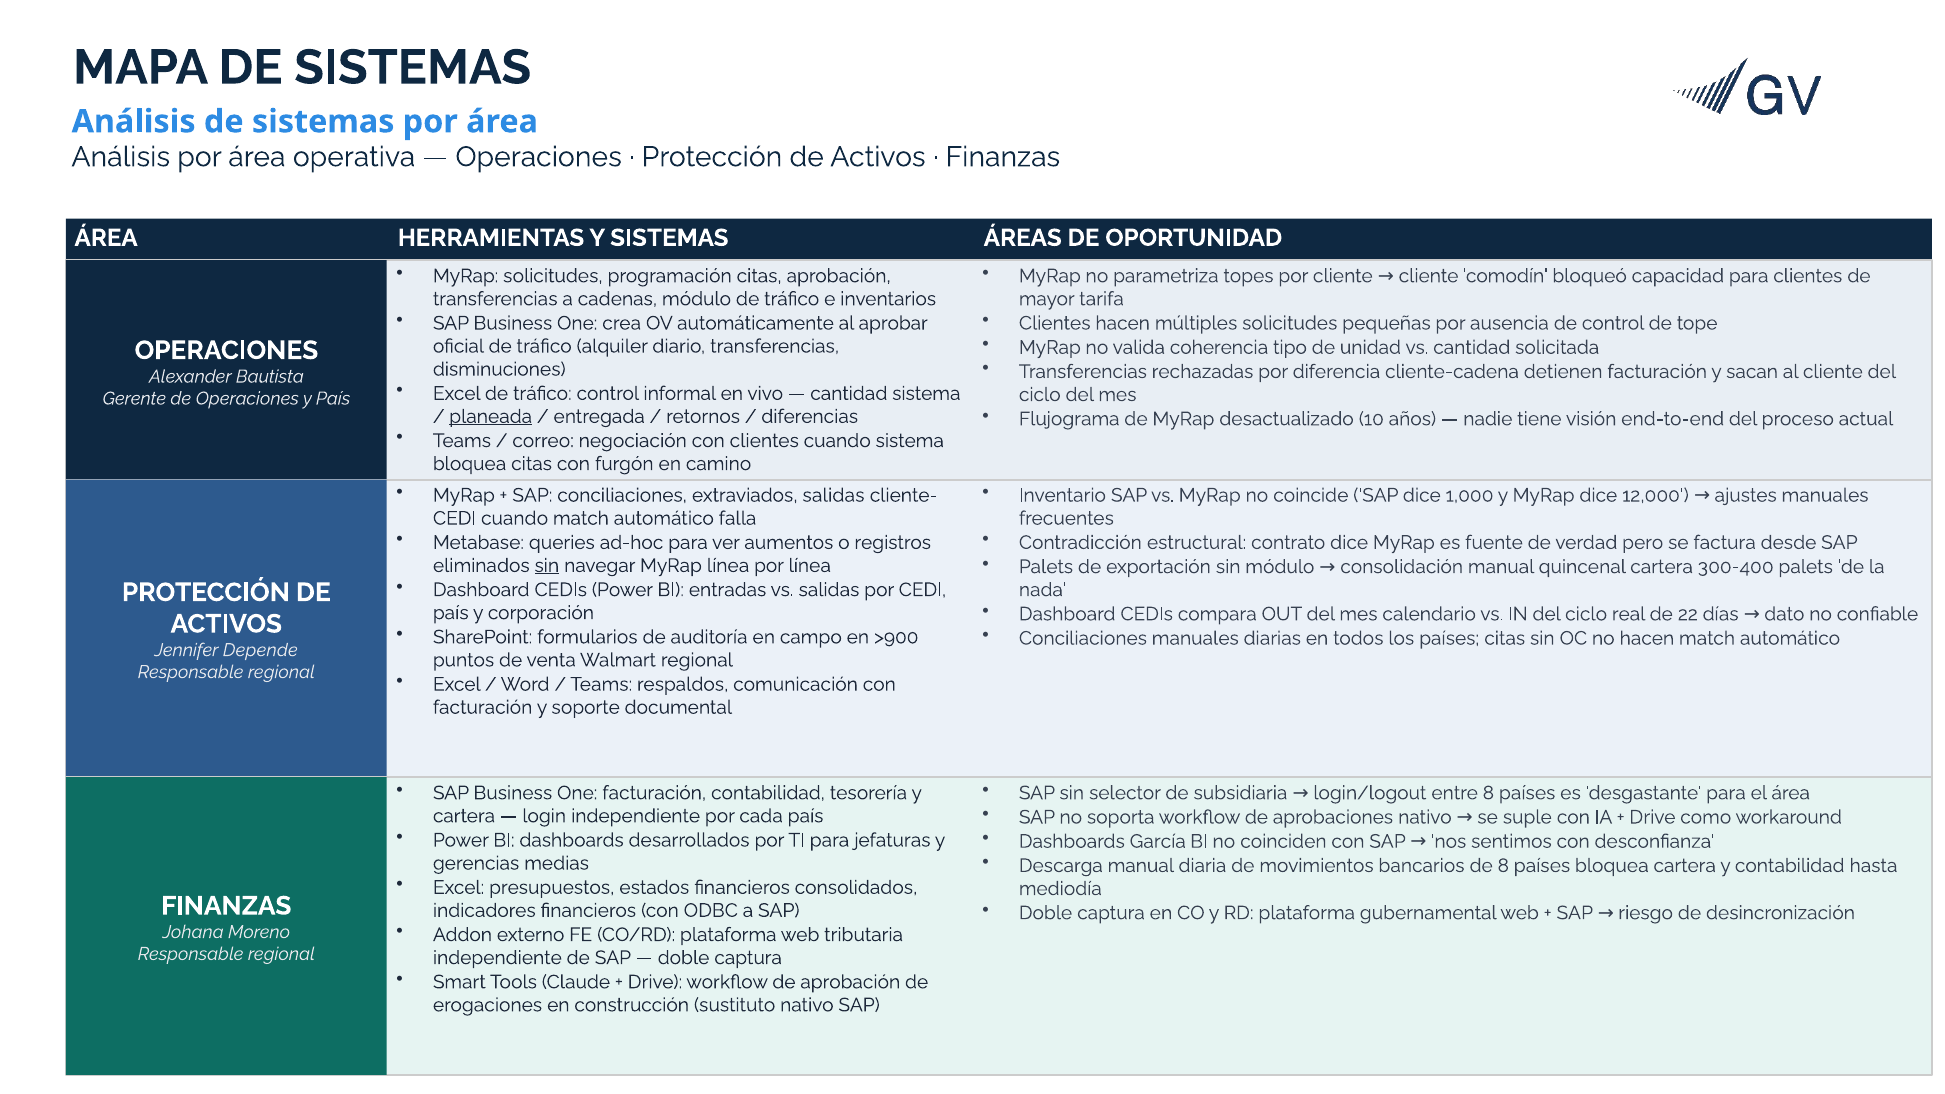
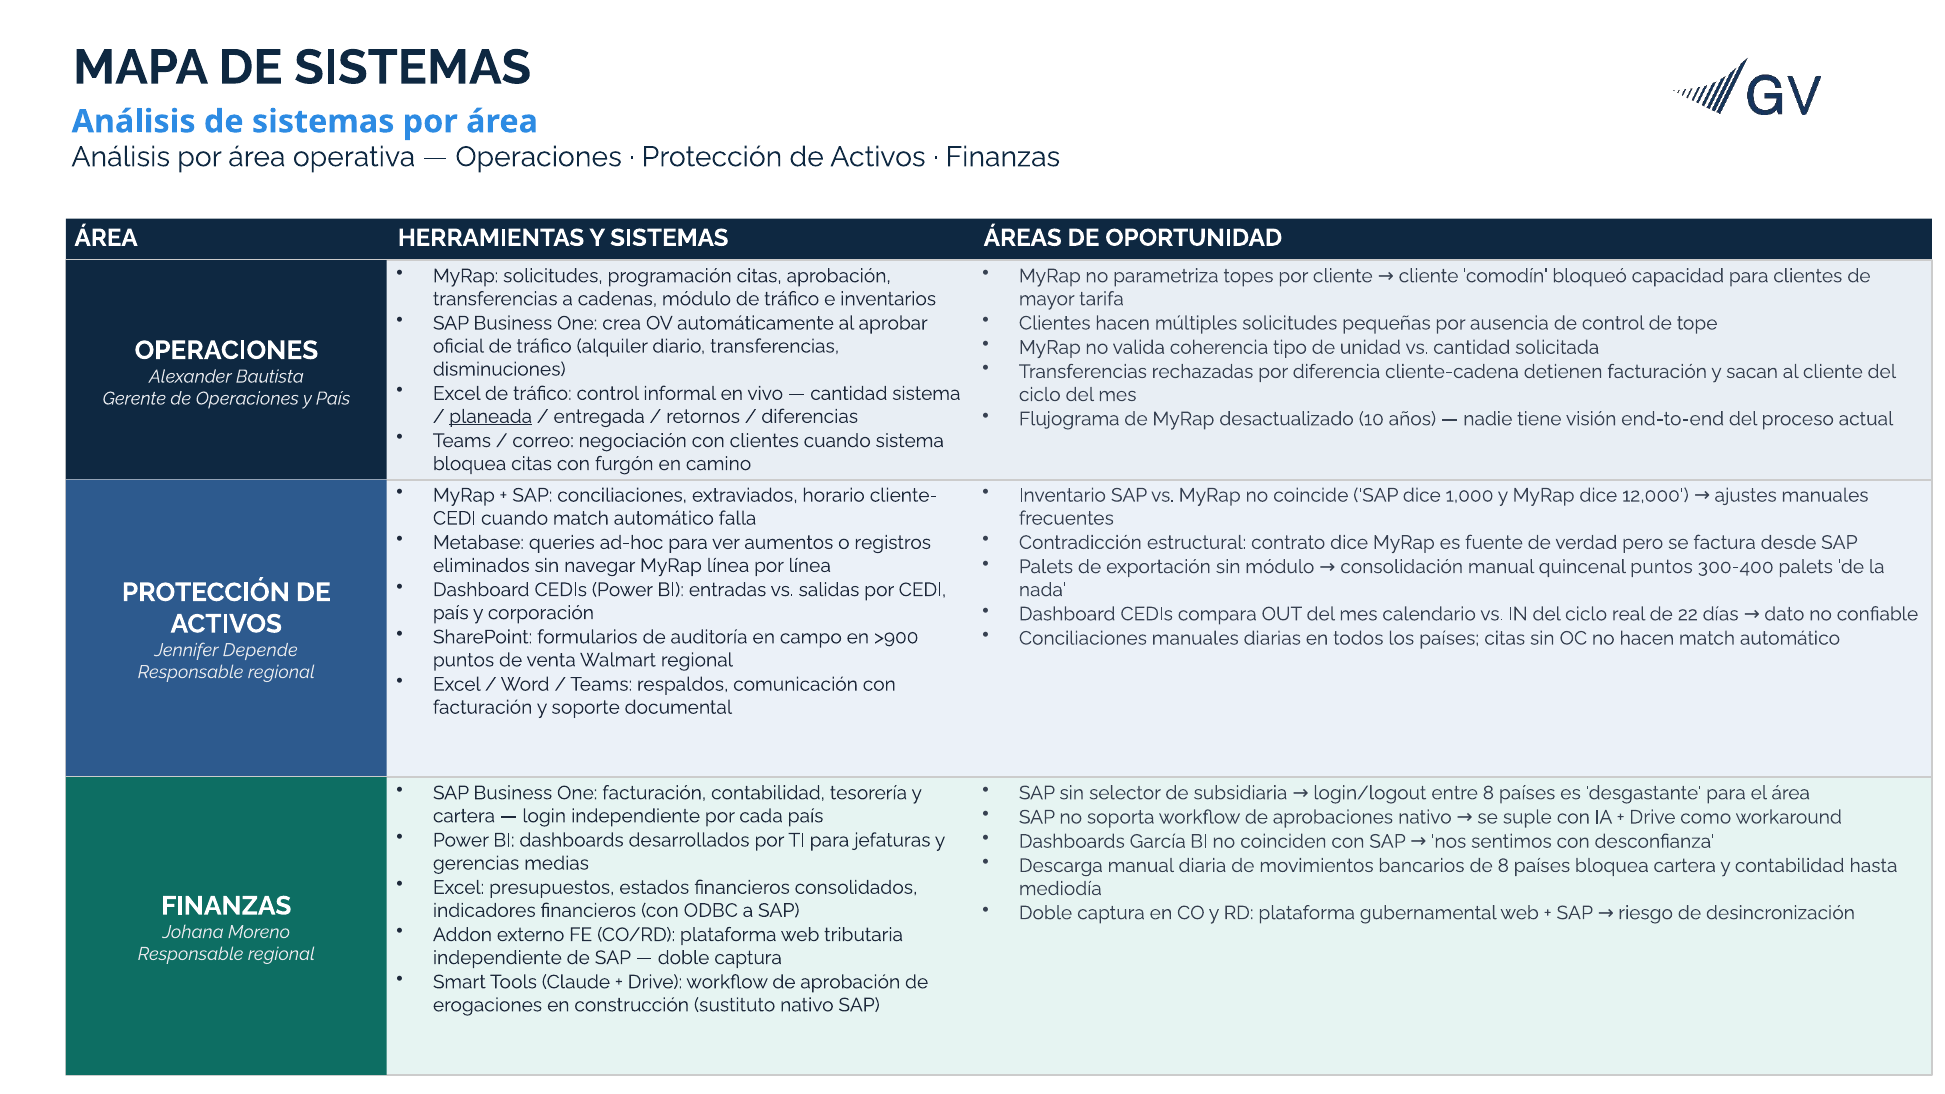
extraviados salidas: salidas -> horario (834, 495)
quincenal cartera: cartera -> puntos (1661, 567)
sin underline: present -> none (547, 566)
